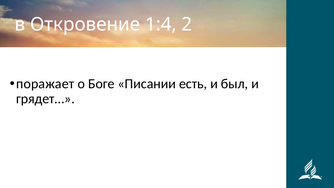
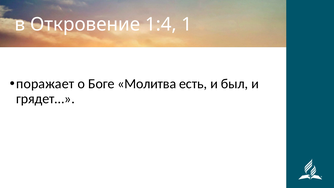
2: 2 -> 1 (187, 25)
Писании: Писании -> Молитва (147, 84)
